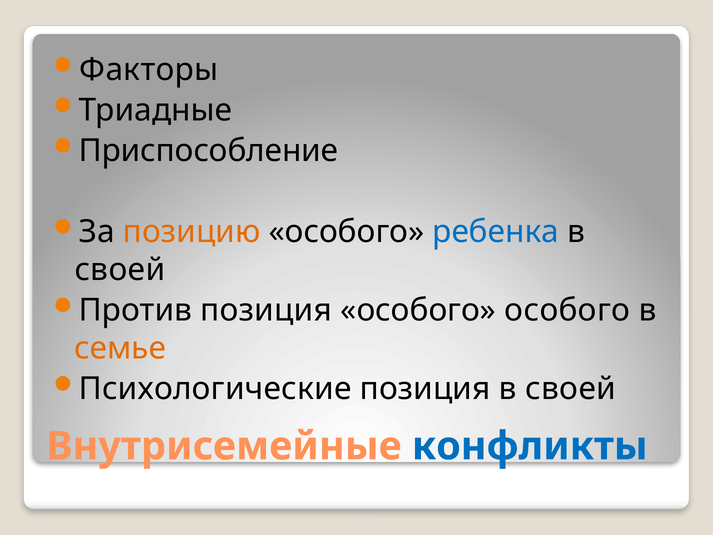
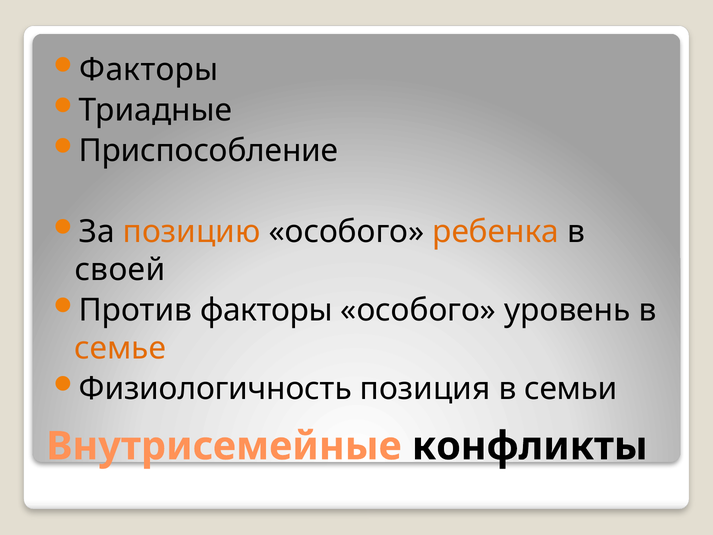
ребенка colour: blue -> orange (496, 232)
Против позиция: позиция -> факторы (266, 310)
особого особого: особого -> уровень (567, 310)
Психологические: Психологические -> Физиологичность (215, 389)
позиция в своей: своей -> семьи (571, 389)
конфликты colour: blue -> black (530, 446)
